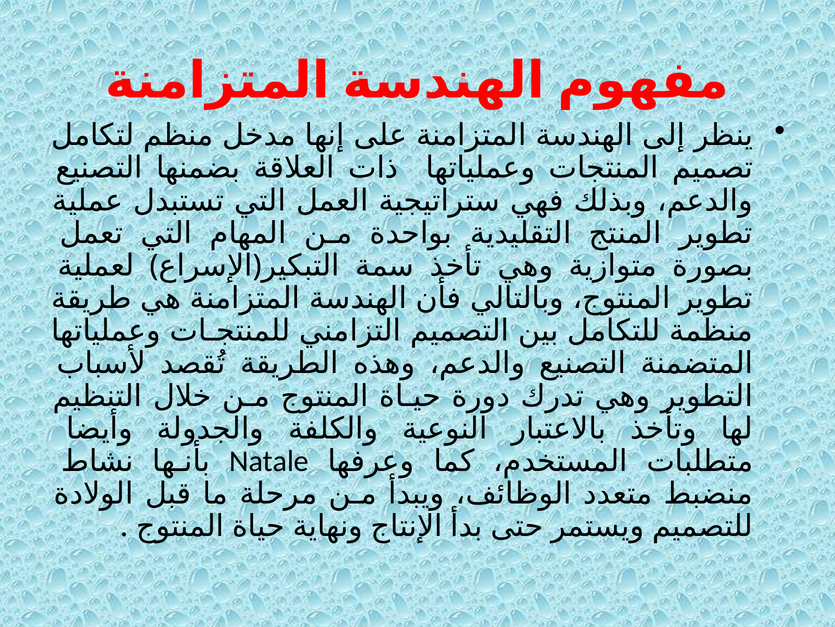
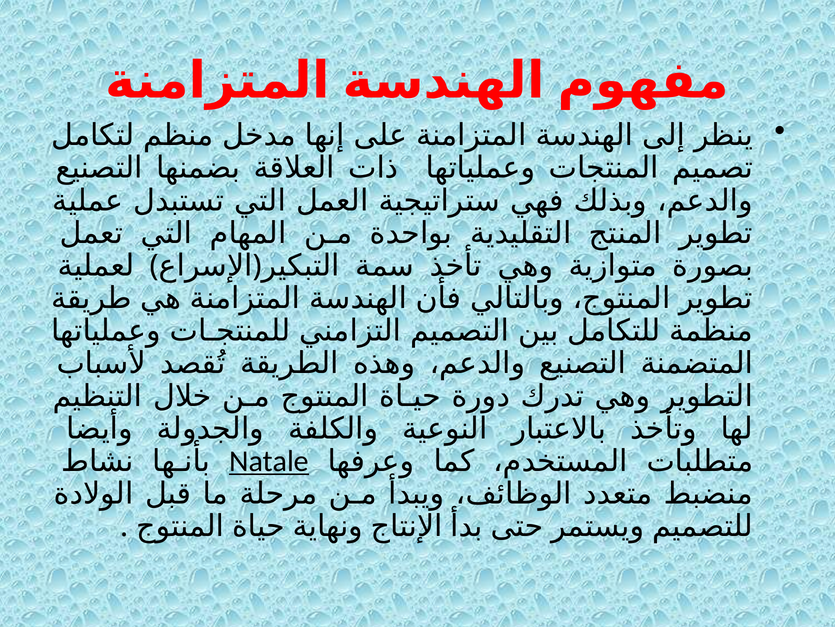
Natale underline: none -> present (269, 461)
